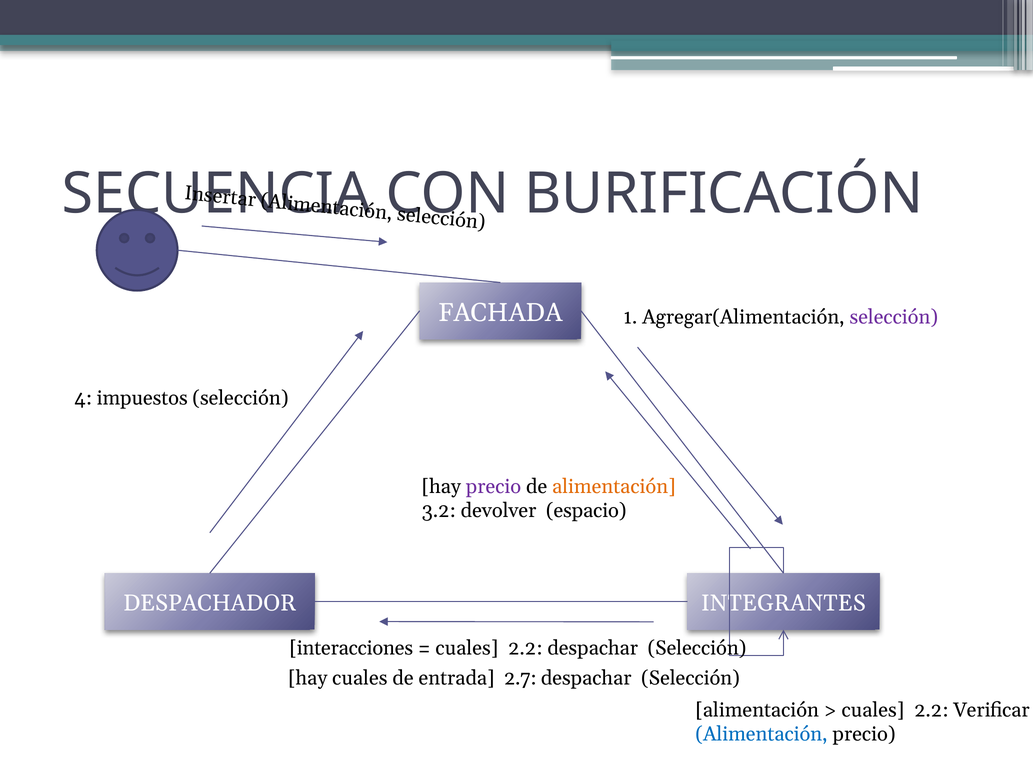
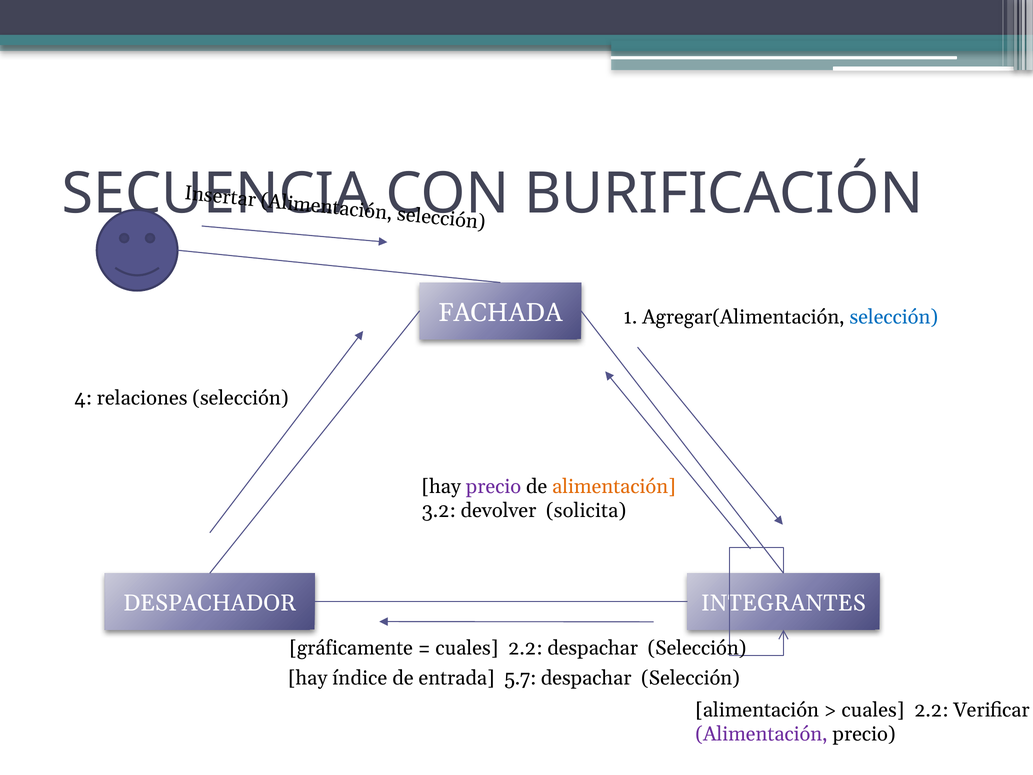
selección colour: purple -> blue (894, 317)
impuestos: impuestos -> relaciones (142, 398)
espacio: espacio -> solicita (586, 511)
interacciones: interacciones -> gráficamente (351, 648)
hay cuales: cuales -> índice (360, 678)
2.7: 2.7 -> 5.7 (520, 678)
Alimentación colour: blue -> purple (762, 734)
